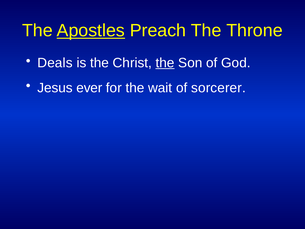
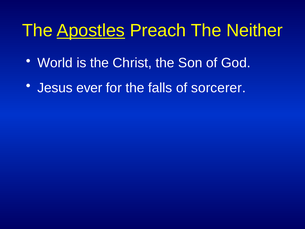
Throne: Throne -> Neither (255, 30)
Deals: Deals -> World (55, 63)
the underline: present -> none (165, 63)
wait: wait -> falls (160, 88)
